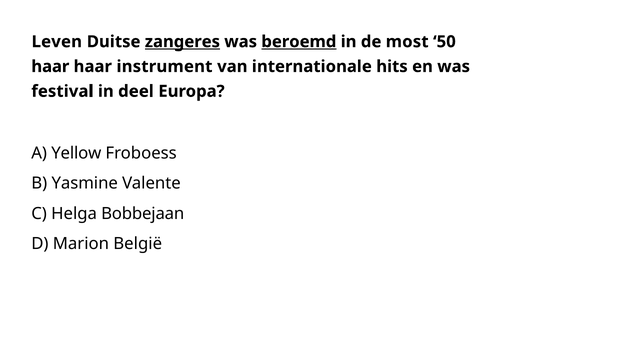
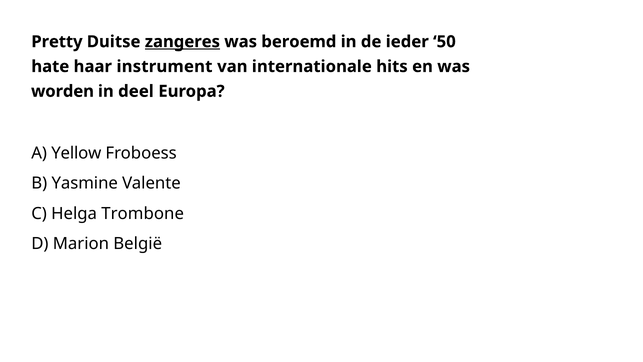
Leven: Leven -> Pretty (57, 42)
beroemd underline: present -> none (299, 42)
most: most -> ieder (407, 42)
haar: haar -> hate (50, 66)
festival: festival -> worden (63, 91)
Bobbejaan: Bobbejaan -> Trombone (143, 213)
